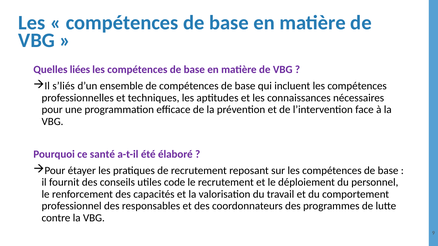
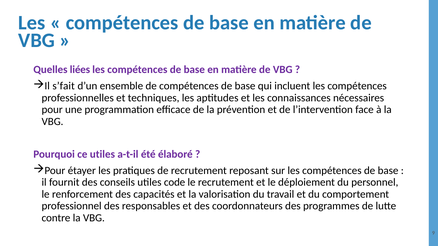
s’liés: s’liés -> s’fait (64, 86)
ce santé: santé -> utiles (102, 154)
